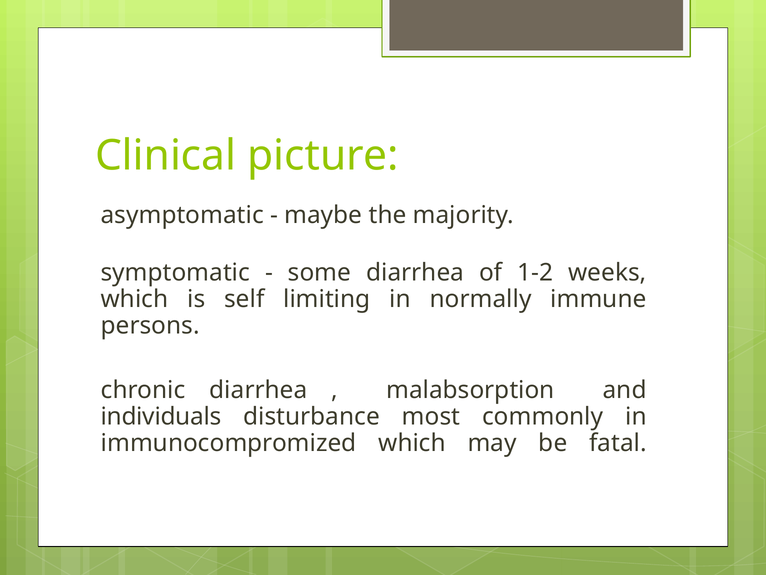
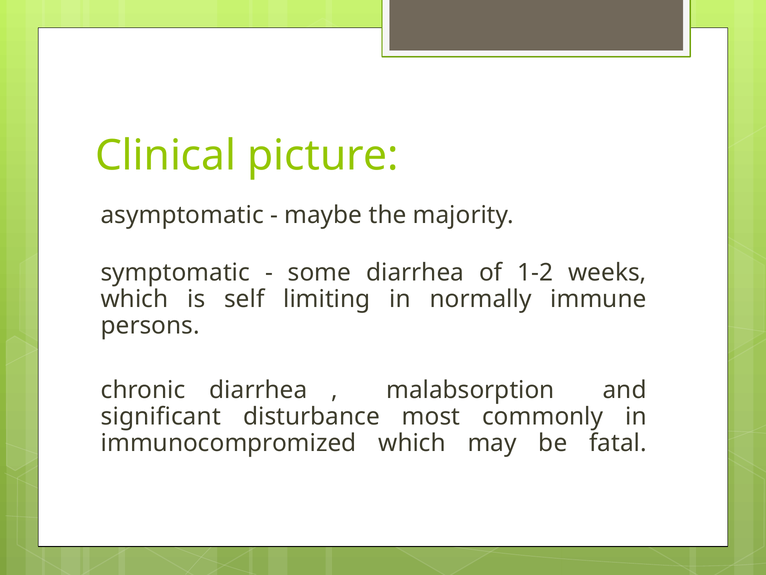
individuals: individuals -> significant (161, 416)
